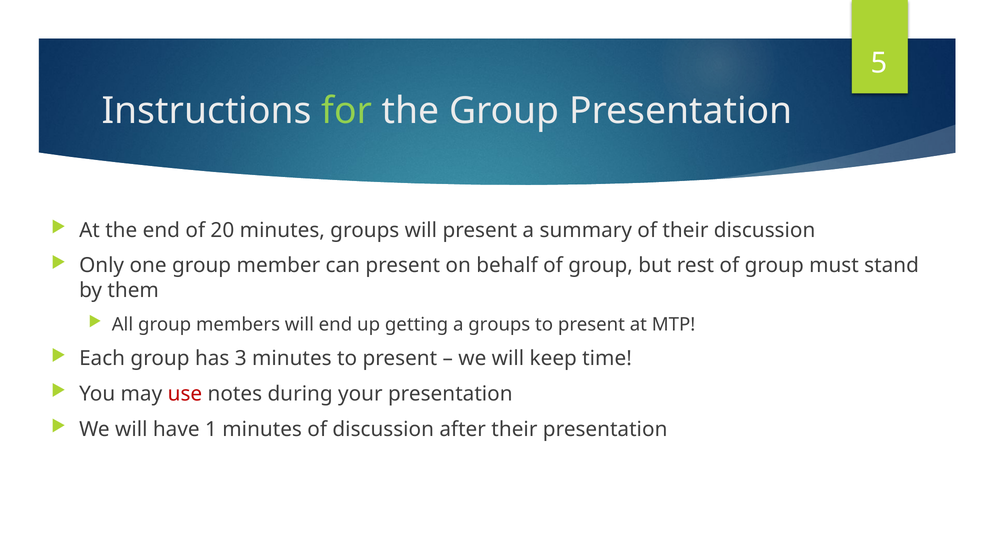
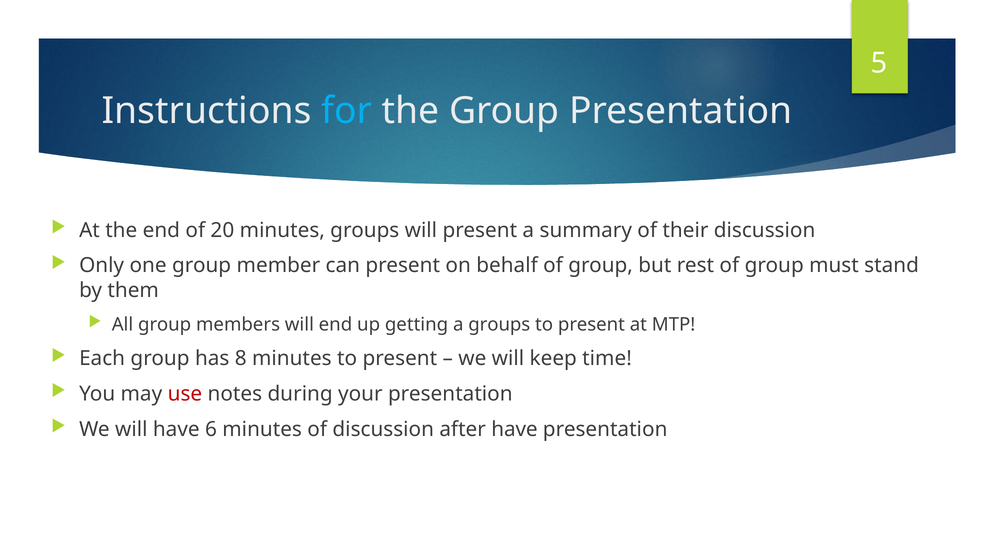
for colour: light green -> light blue (347, 111)
3: 3 -> 8 (241, 358)
1: 1 -> 6 (211, 429)
after their: their -> have (514, 429)
